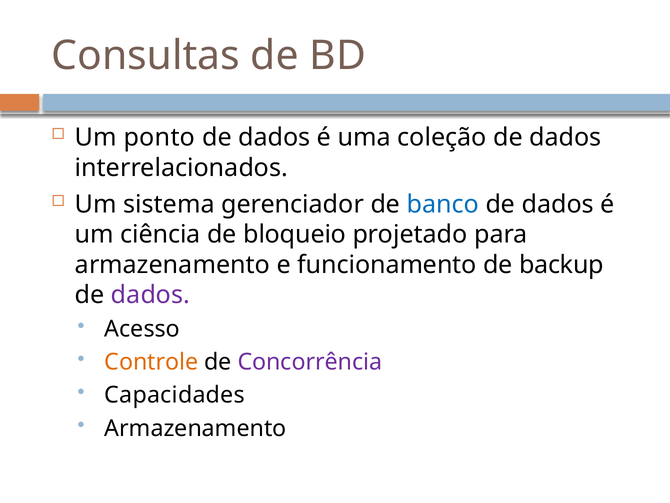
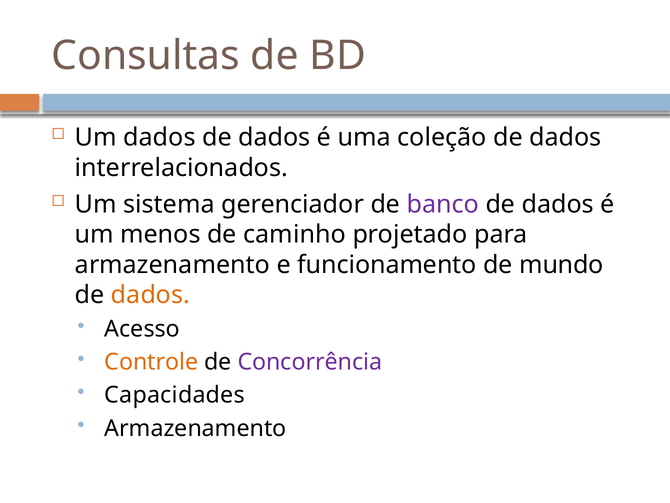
Um ponto: ponto -> dados (159, 137)
banco colour: blue -> purple (443, 204)
ciência: ciência -> menos (160, 234)
bloqueio: bloqueio -> caminho (295, 234)
backup: backup -> mundo (561, 265)
dados colour: purple -> orange (150, 295)
